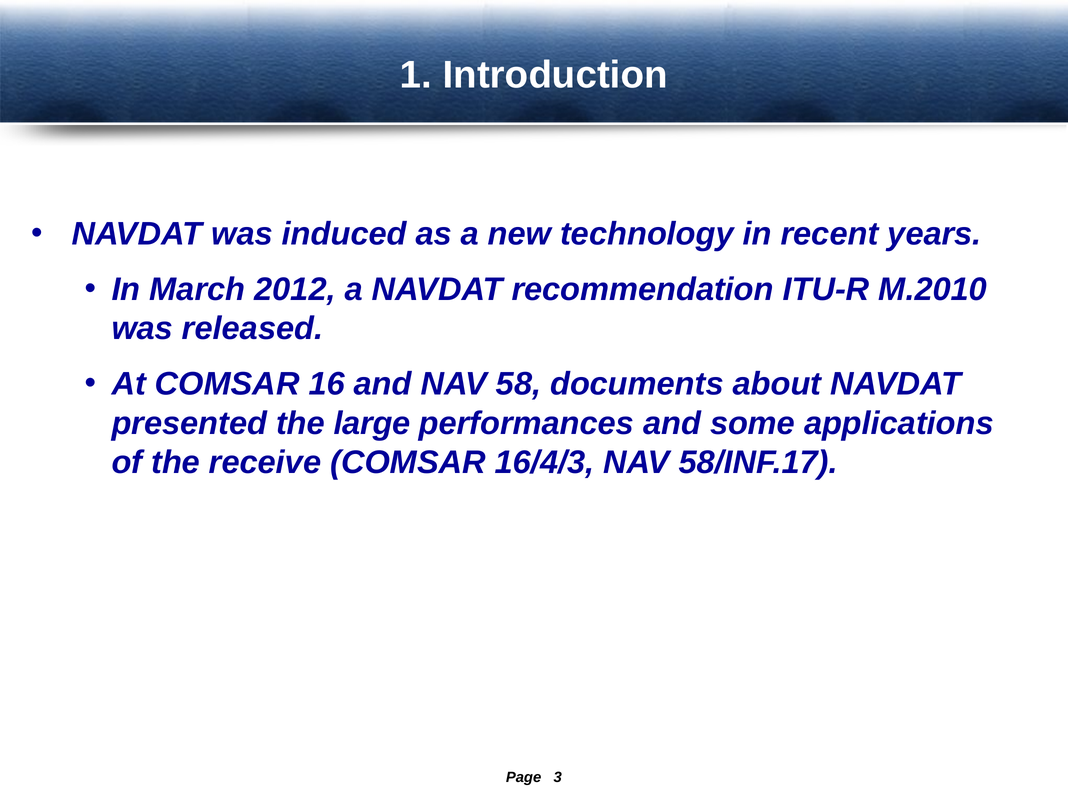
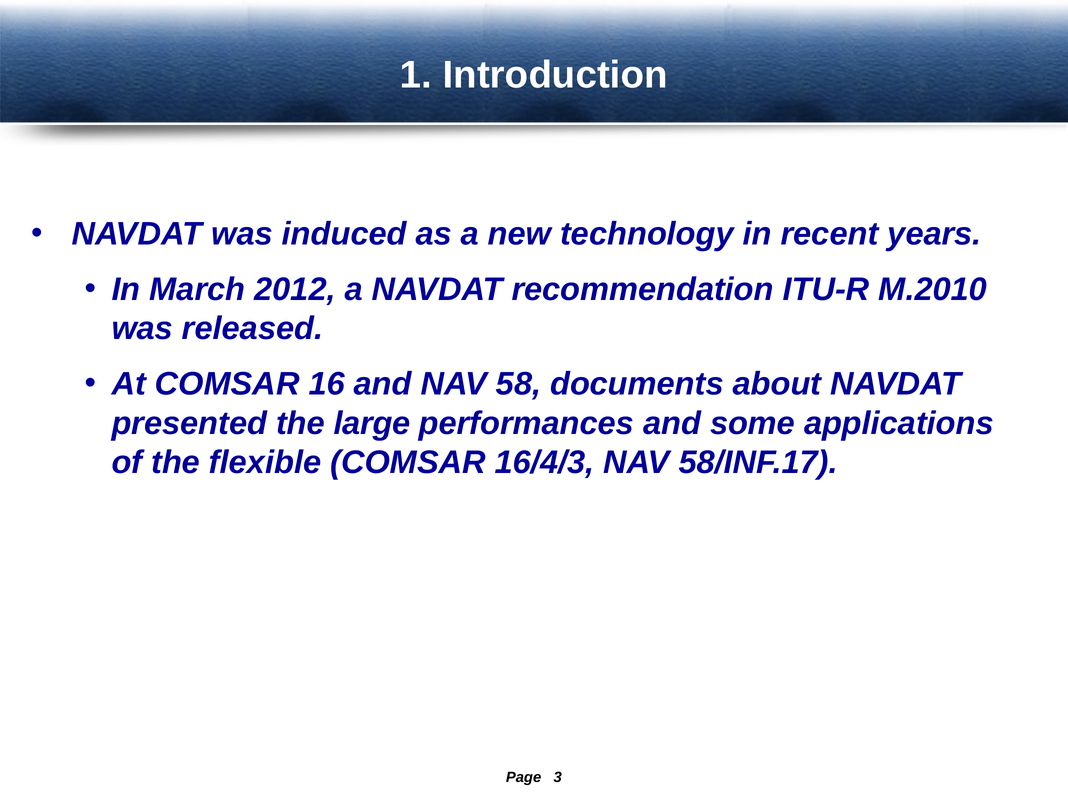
receive: receive -> flexible (265, 462)
